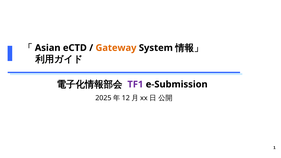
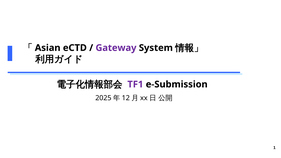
Gateway colour: orange -> purple (116, 48)
